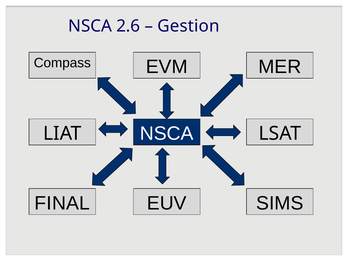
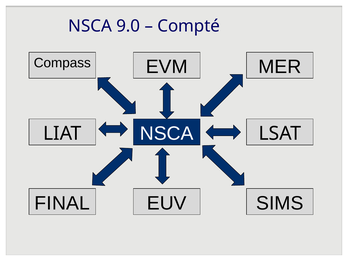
2.6: 2.6 -> 9.0 (128, 26)
Gestion: Gestion -> Compté (189, 26)
